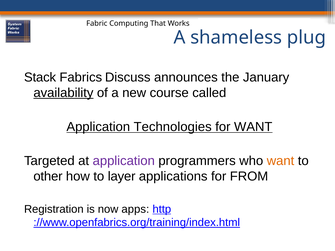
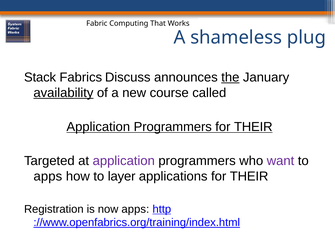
the underline: none -> present (230, 77)
Technologies: Technologies -> Programmers (173, 127)
WANT: WANT -> THEIR (253, 127)
want colour: orange -> purple (281, 161)
other: other -> apps (48, 177)
applications for FROM: FROM -> THEIR (249, 177)
